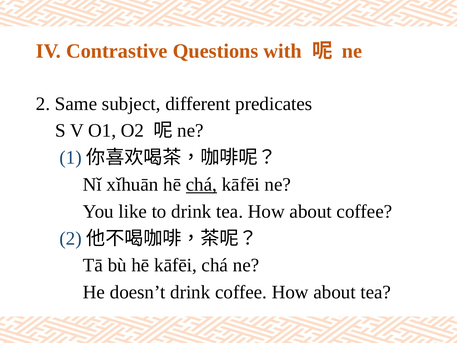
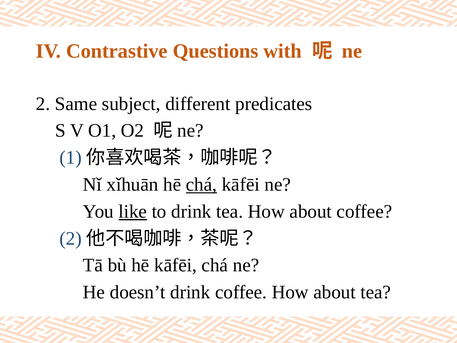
like underline: none -> present (133, 211)
